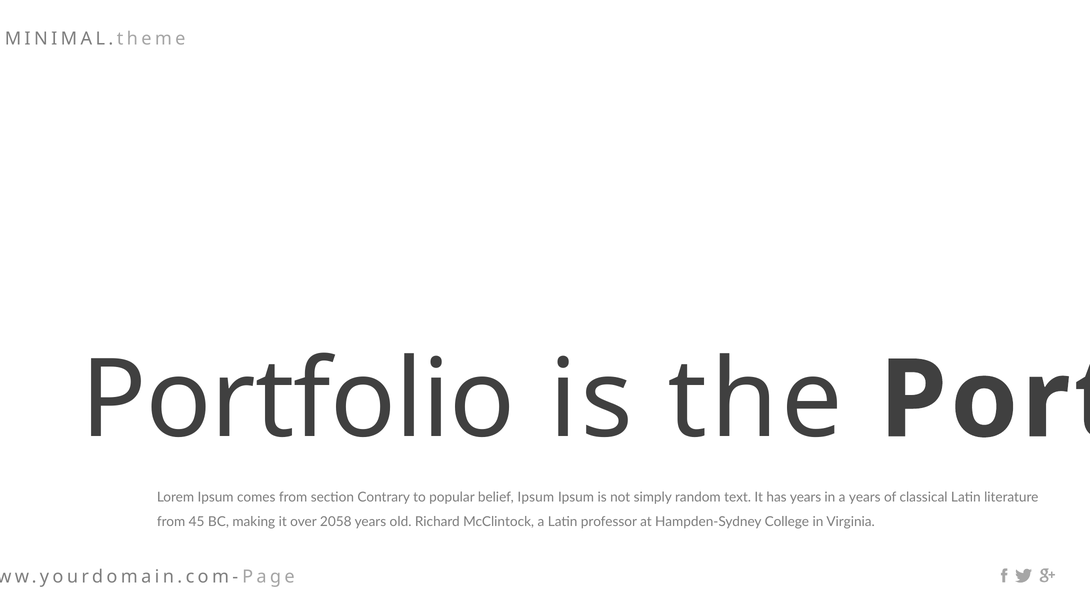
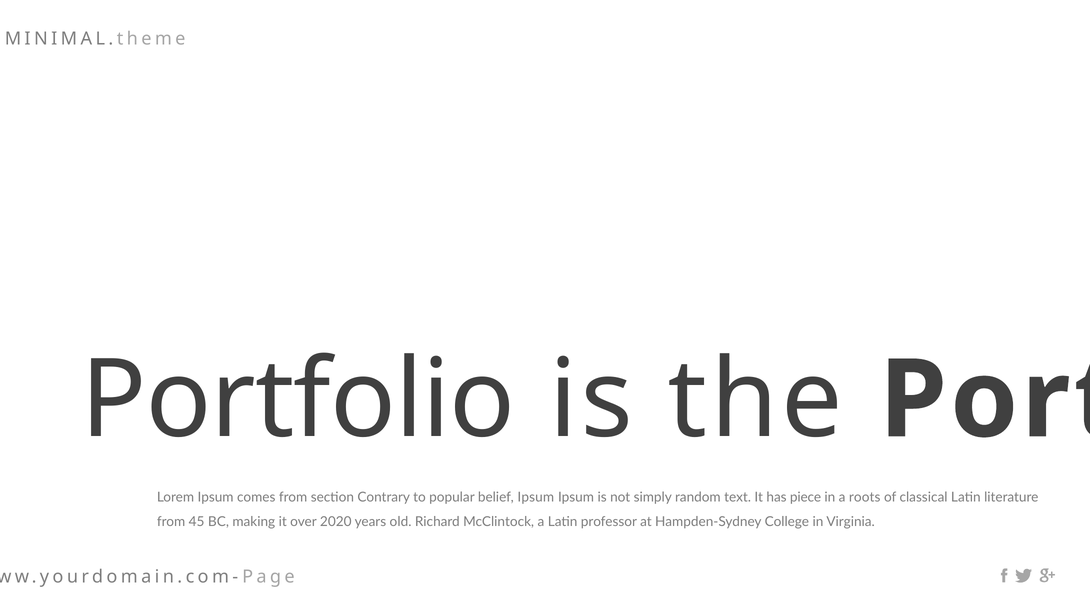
has years: years -> piece (806, 497)
a years: years -> roots (865, 497)
2058: 2058 -> 2020 (336, 522)
